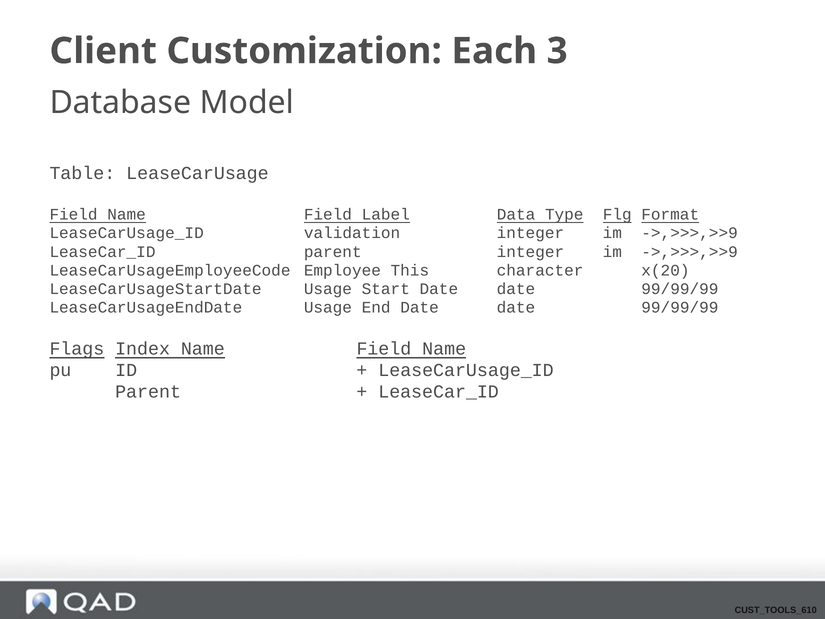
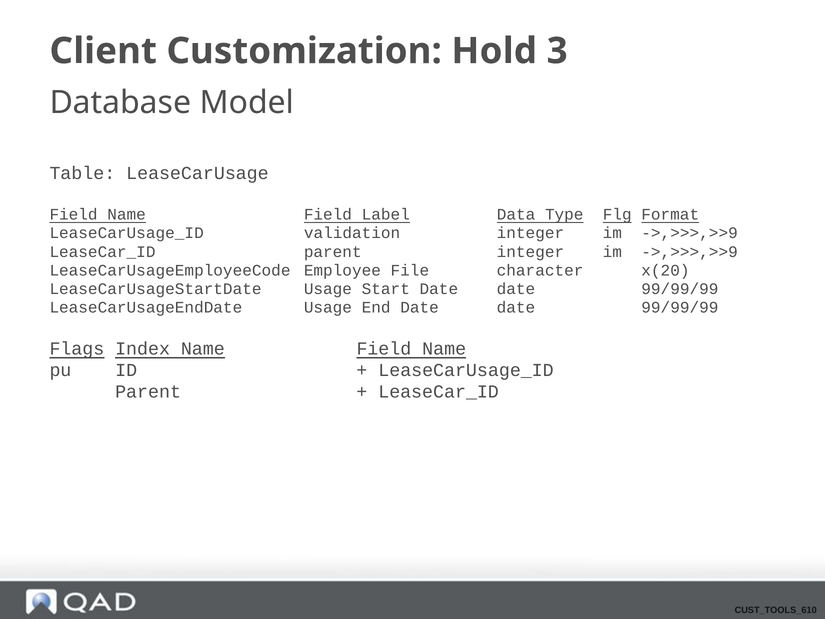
Each: Each -> Hold (494, 51)
This: This -> File (410, 270)
